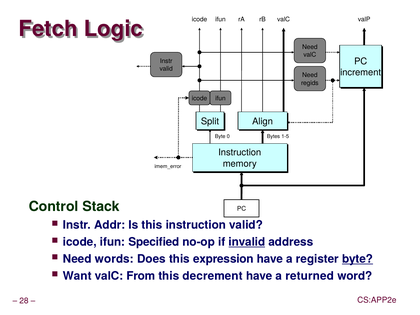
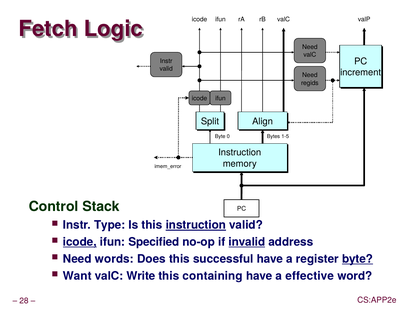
Addr: Addr -> Type (110, 225)
instruction underline: none -> present (196, 225)
icode underline: none -> present (80, 242)
expression: expression -> successful (223, 259)
From: From -> Write (141, 276)
decrement: decrement -> containing (213, 276)
returned: returned -> effective (310, 276)
